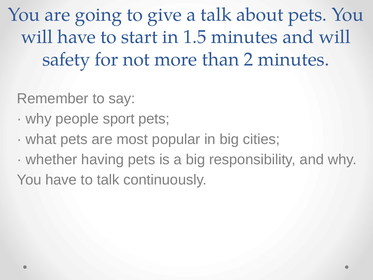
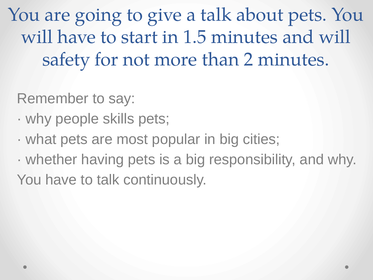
sport: sport -> skills (119, 119)
